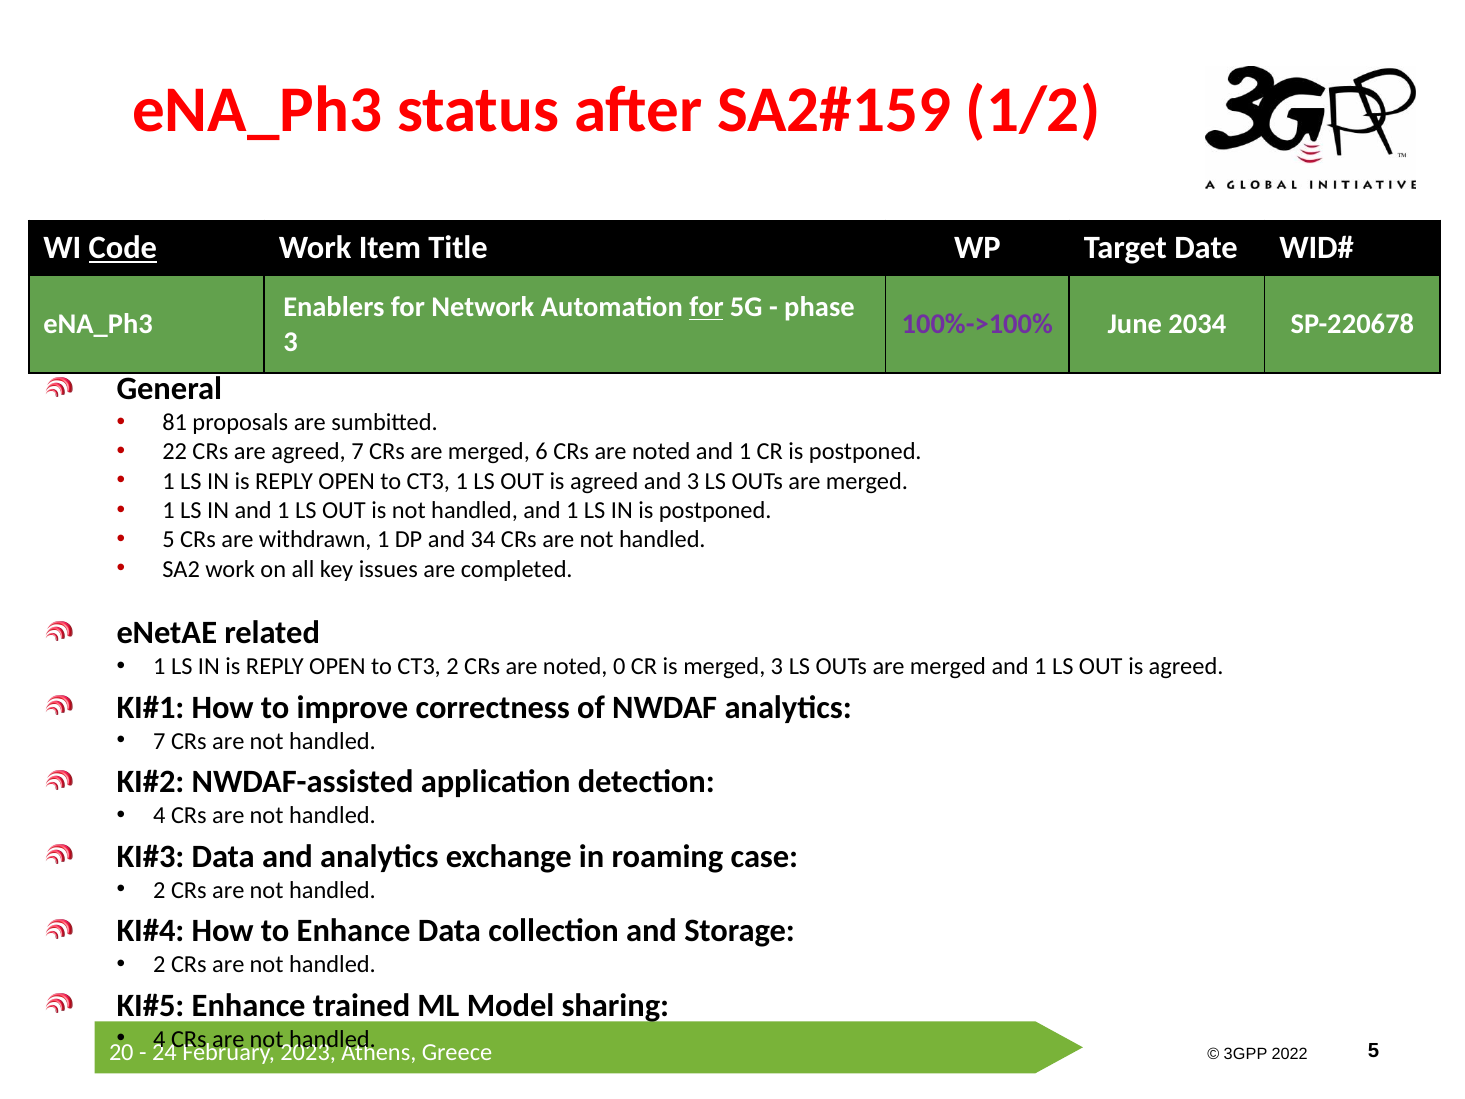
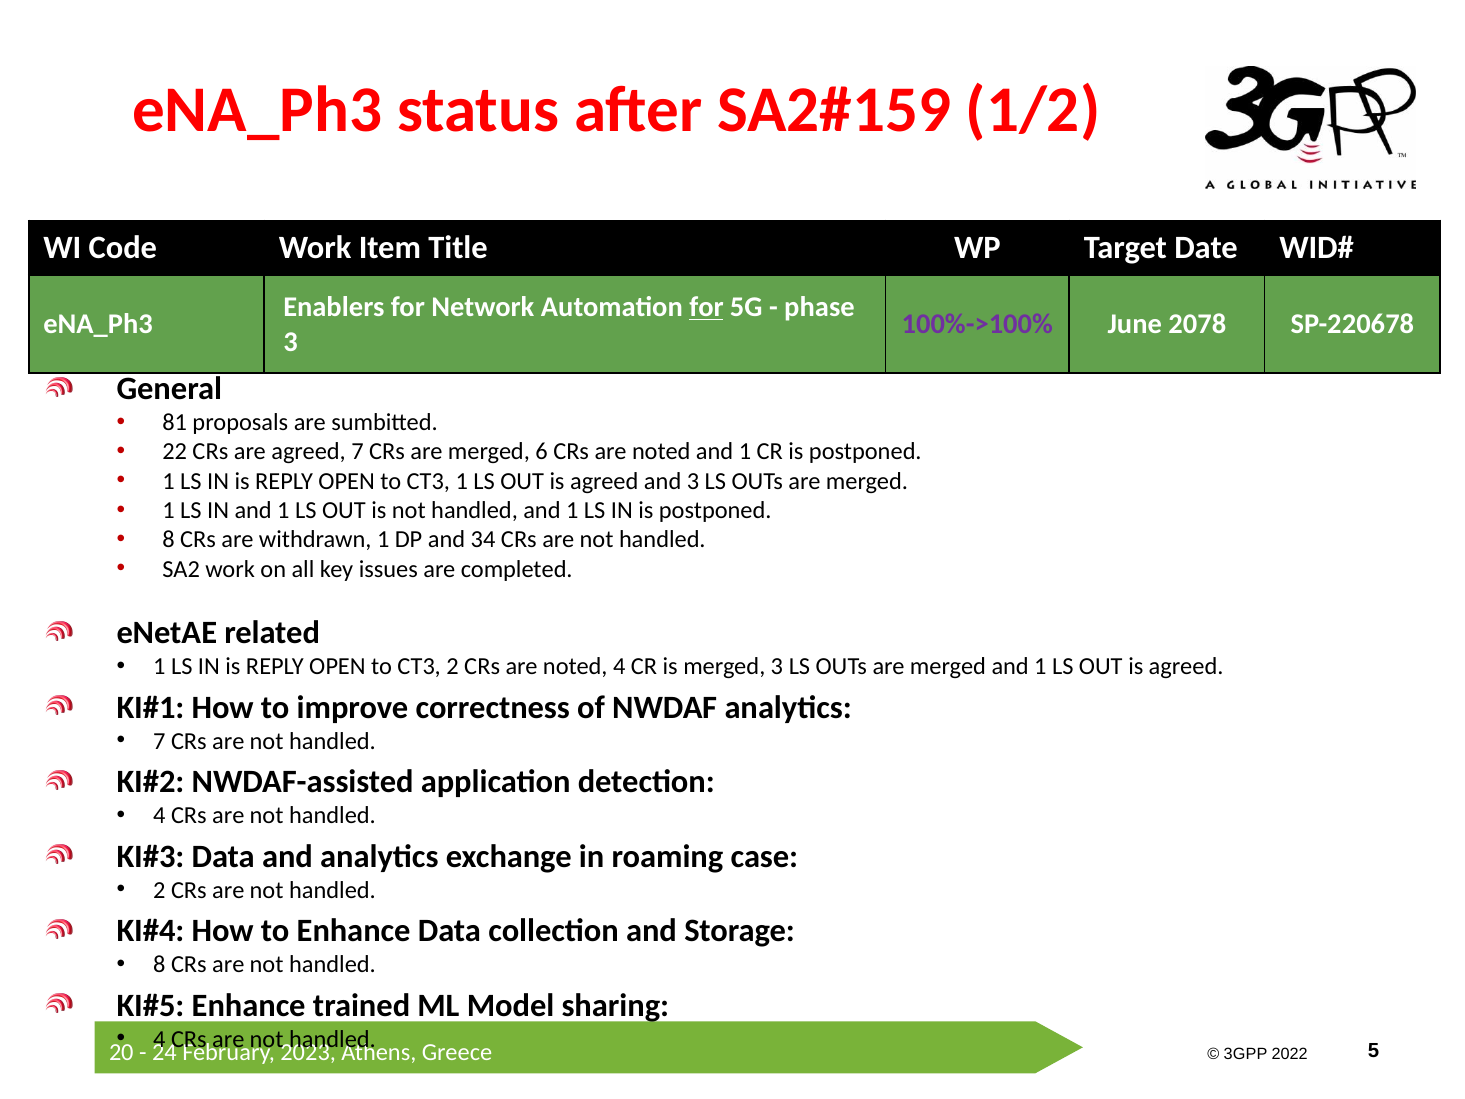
Code underline: present -> none (123, 248)
2034: 2034 -> 2078 (1197, 324)
5: 5 -> 8 (169, 540)
noted 0: 0 -> 4 (619, 667)
2: 2 -> 8 (159, 964)
